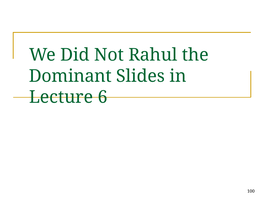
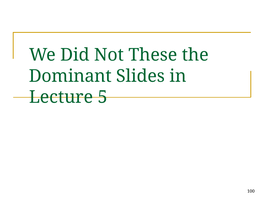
Rahul: Rahul -> These (153, 55)
6: 6 -> 5 (103, 97)
